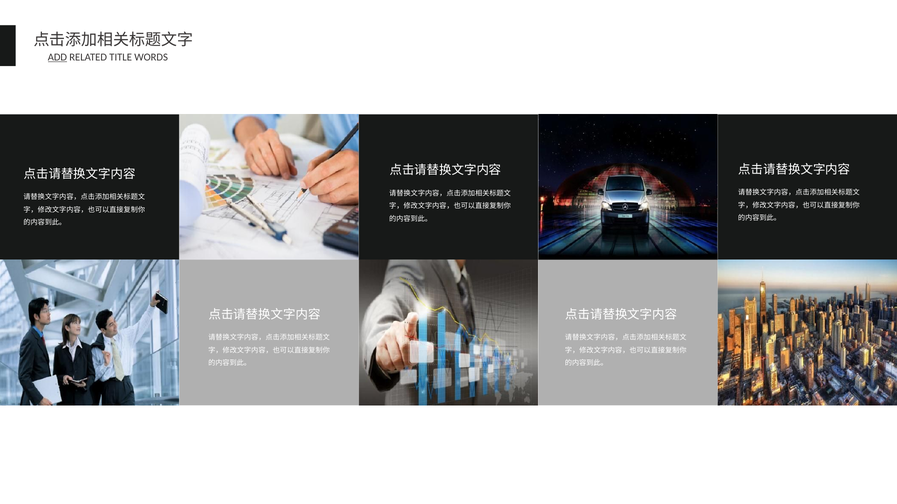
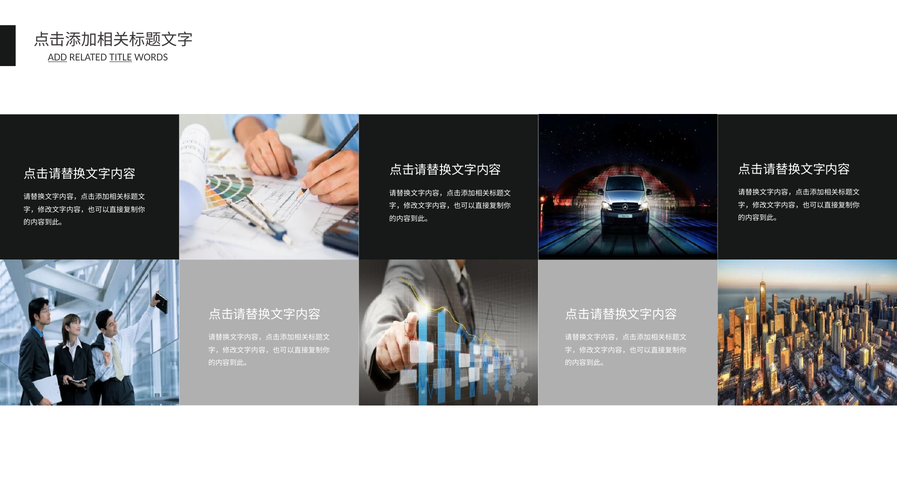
TITLE underline: none -> present (121, 57)
